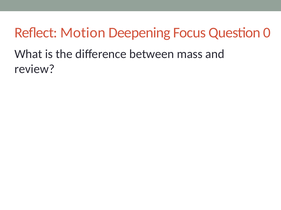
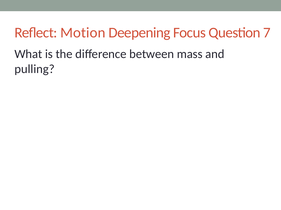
0: 0 -> 7 (267, 33)
review: review -> pulling (35, 69)
